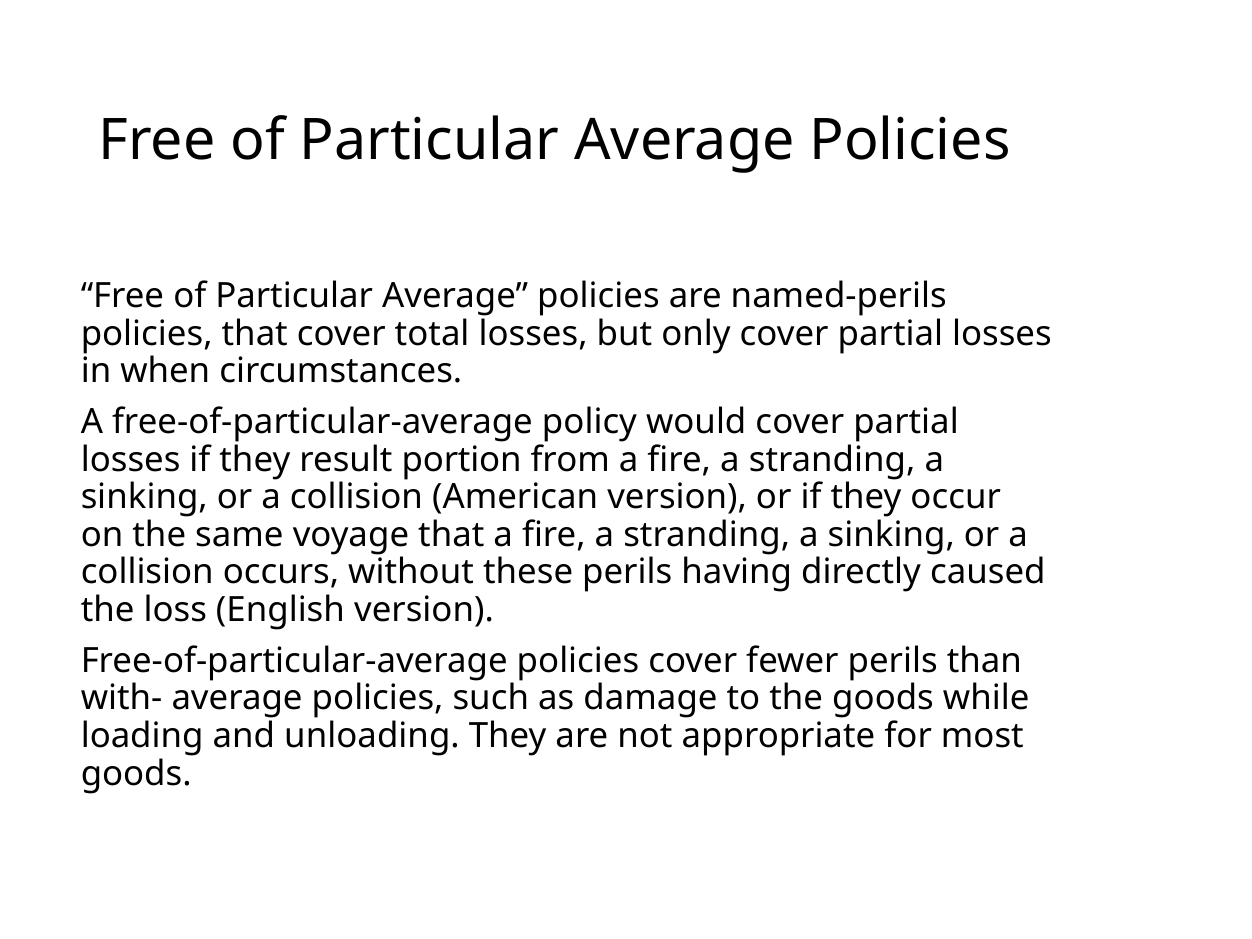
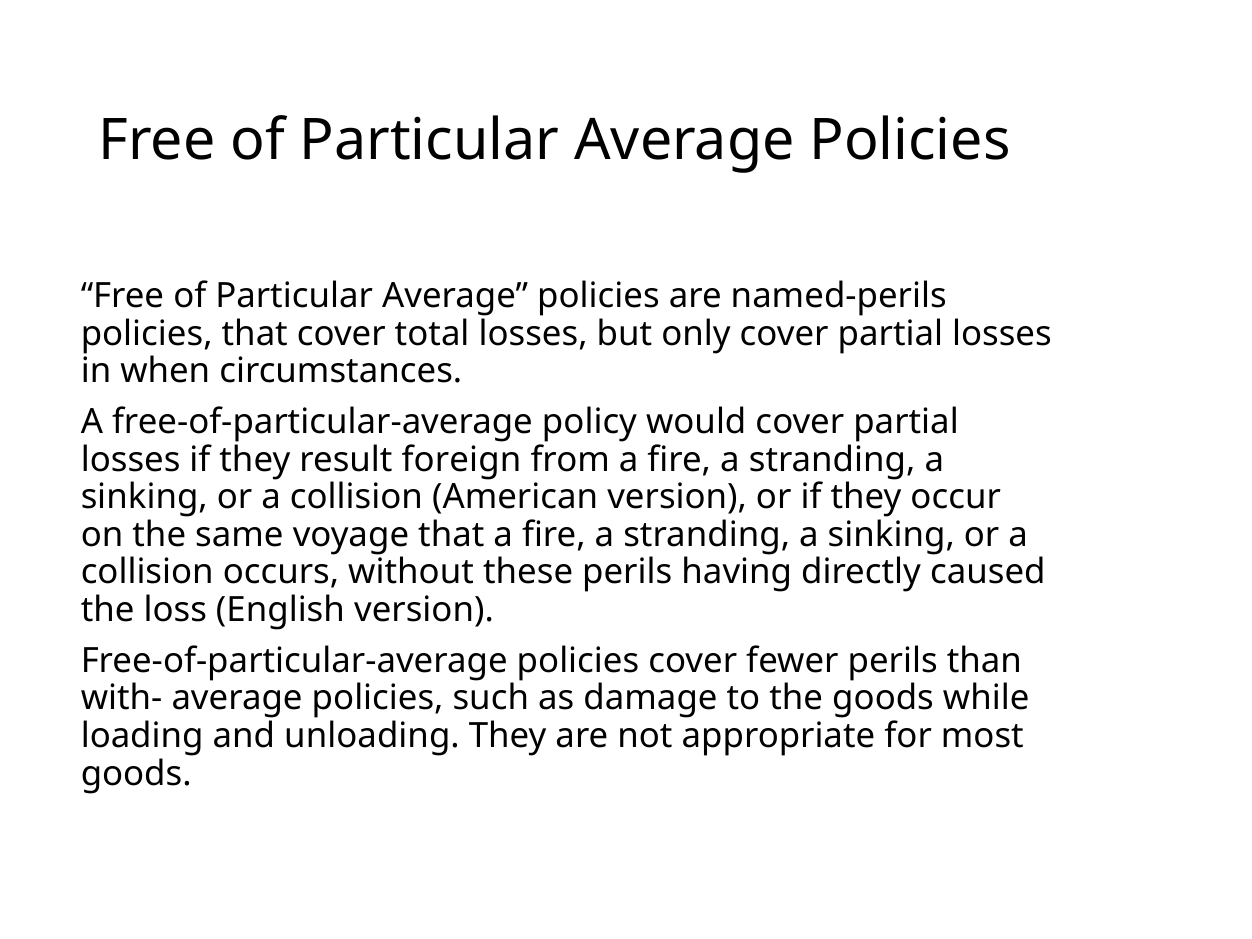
portion: portion -> foreign (461, 460)
